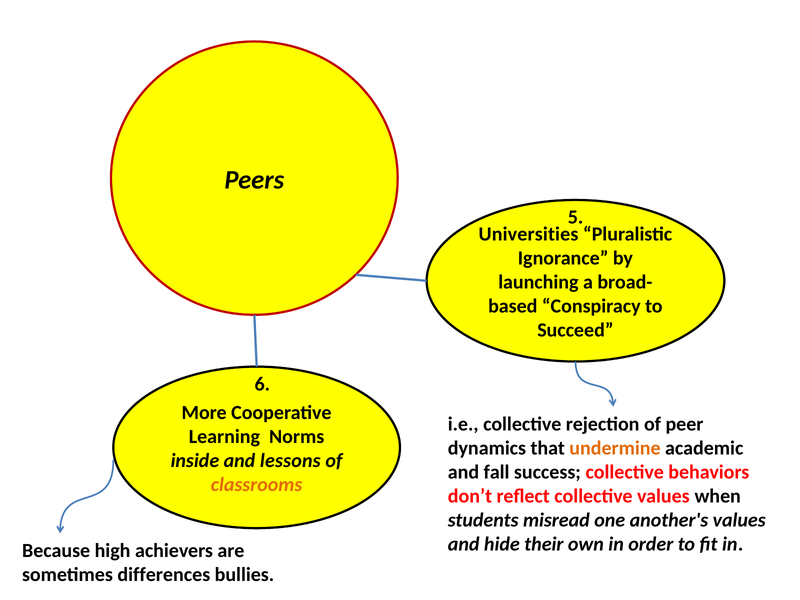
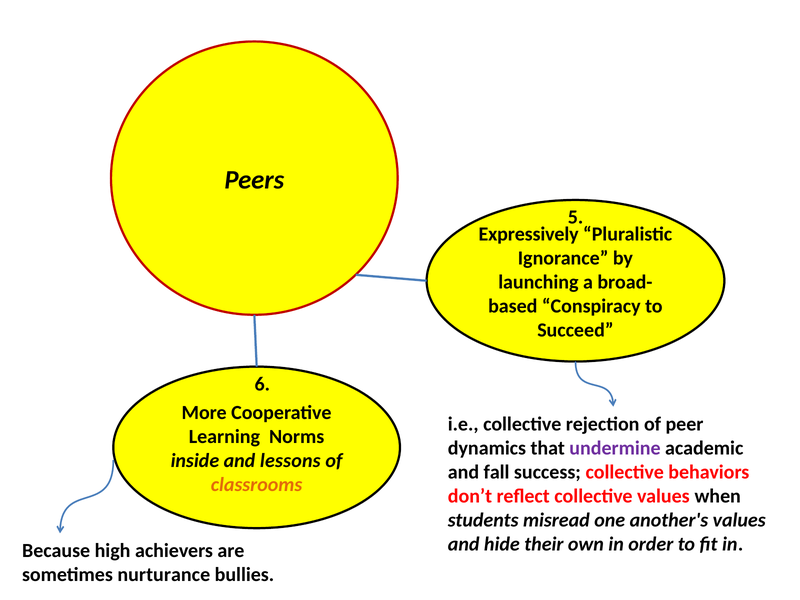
Universities: Universities -> Expressively (529, 234)
undermine colour: orange -> purple (615, 448)
differences: differences -> nurturance (164, 575)
